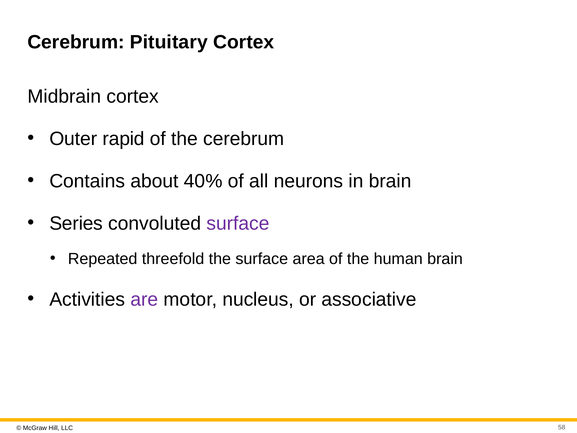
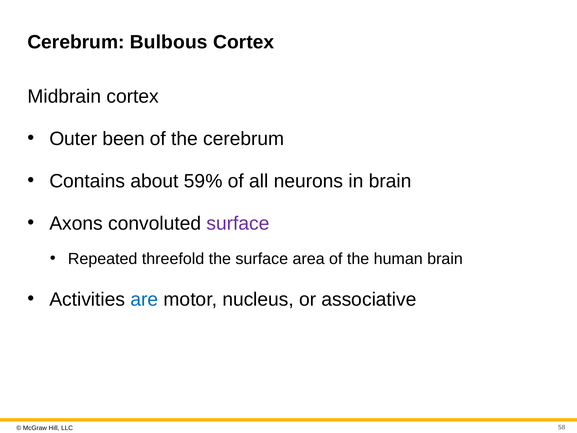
Pituitary: Pituitary -> Bulbous (169, 42)
rapid: rapid -> been (124, 139)
40%: 40% -> 59% (203, 181)
Series: Series -> Axons (76, 223)
are colour: purple -> blue (144, 299)
